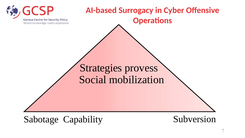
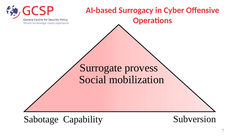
Strategies: Strategies -> Surrogate (101, 68)
